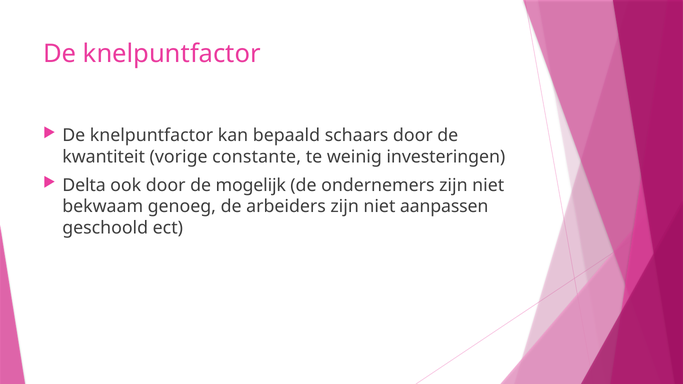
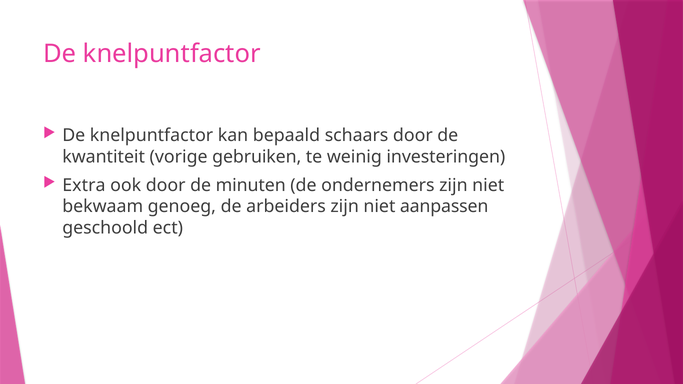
constante: constante -> gebruiken (257, 157)
Delta: Delta -> Extra (84, 185)
mogelijk: mogelijk -> minuten (251, 185)
